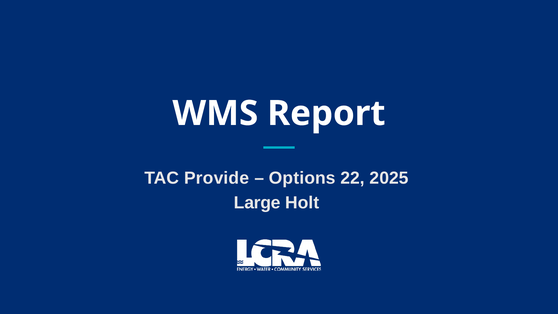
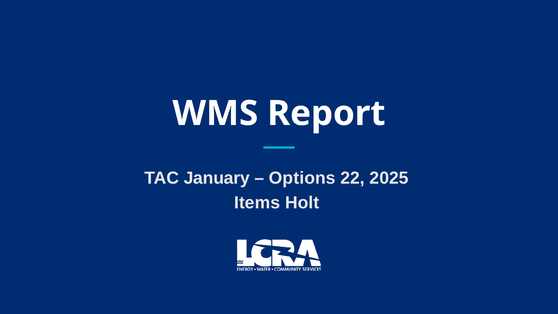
Provide: Provide -> January (217, 178)
Large: Large -> Items (257, 203)
